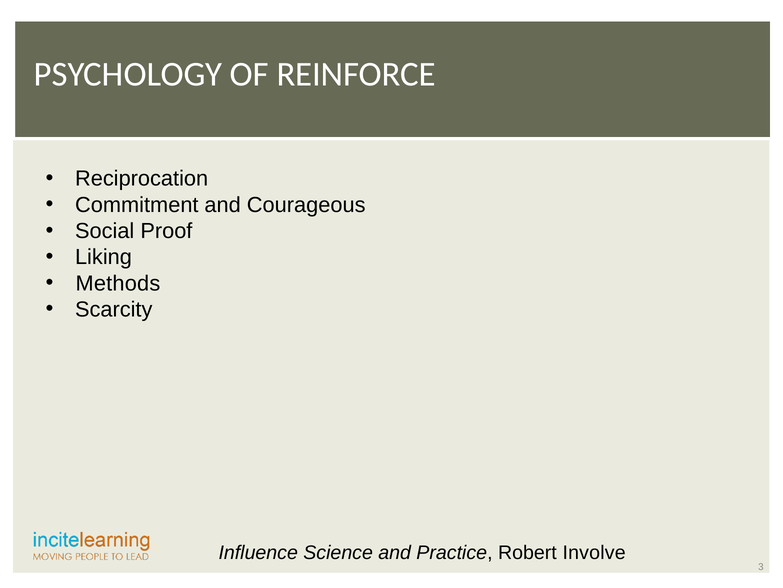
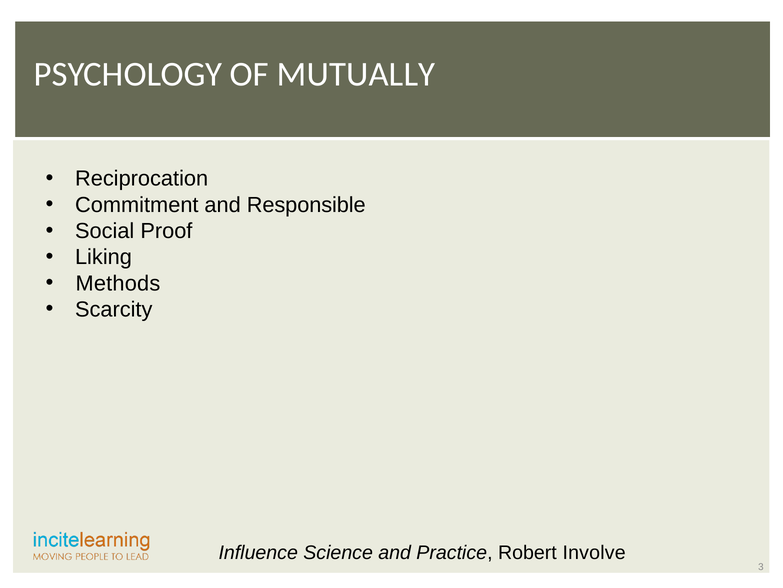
REINFORCE: REINFORCE -> MUTUALLY (356, 74)
Courageous: Courageous -> Responsible (306, 205)
